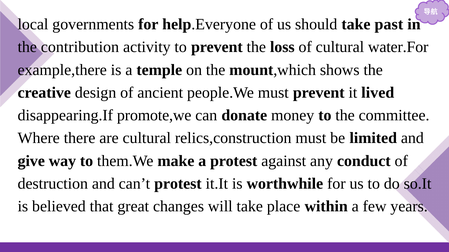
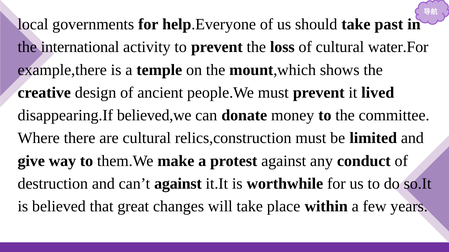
contribution: contribution -> international (80, 47)
promote,we: promote,we -> believed,we (154, 116)
can’t protest: protest -> against (178, 184)
